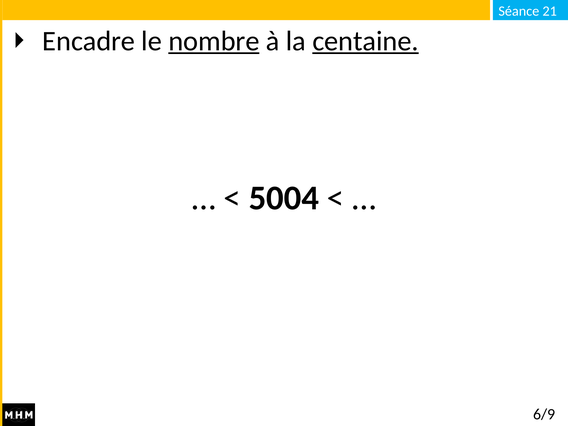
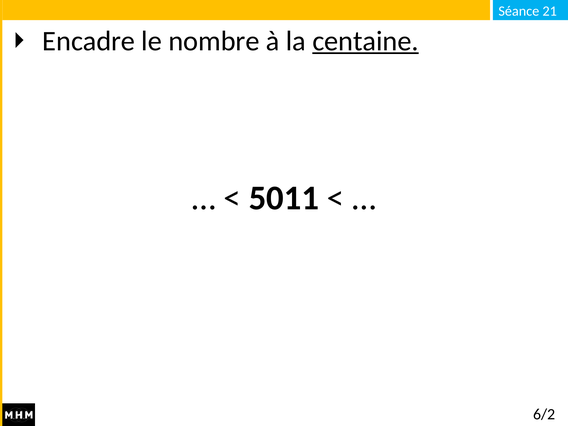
nombre underline: present -> none (214, 41)
5004: 5004 -> 5011 (284, 198)
6/9: 6/9 -> 6/2 (544, 414)
